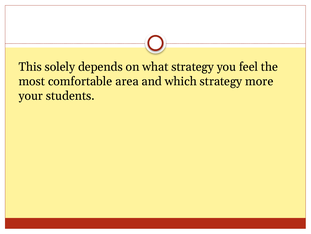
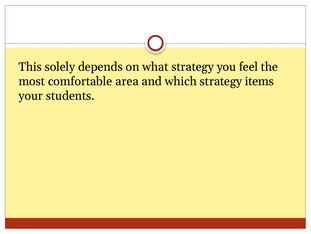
more: more -> items (259, 81)
